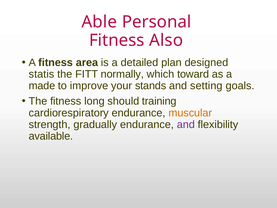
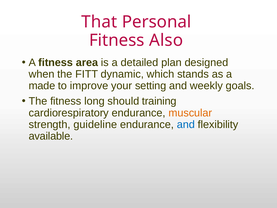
Able: Able -> That (99, 22)
statis: statis -> when (42, 74)
normally: normally -> dynamic (122, 74)
toward: toward -> stands (193, 74)
stands: stands -> setting (151, 86)
setting: setting -> weekly (206, 86)
gradually: gradually -> guideline (95, 124)
and colour: purple -> blue (186, 124)
